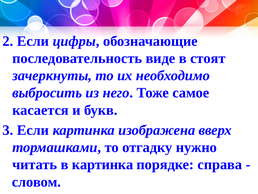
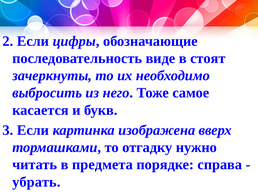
в картинка: картинка -> предмета (102, 164)
словом: словом -> убрать (36, 181)
